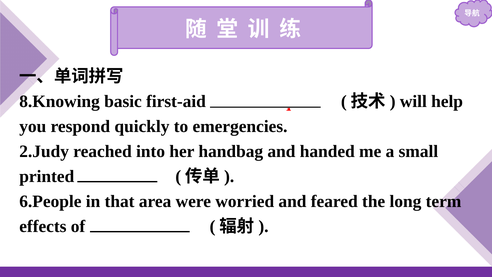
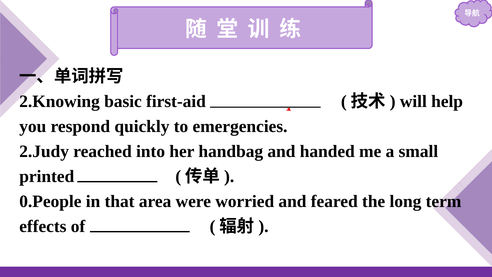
8.Knowing: 8.Knowing -> 2.Knowing (60, 101)
6.People: 6.People -> 0.People (50, 201)
